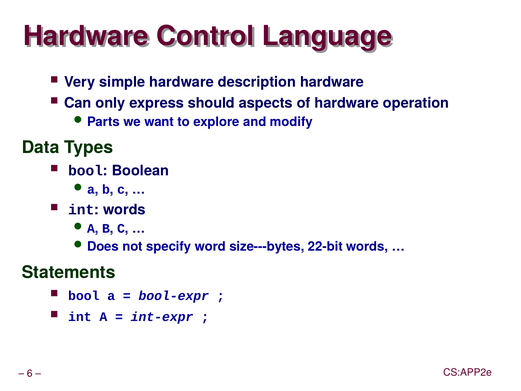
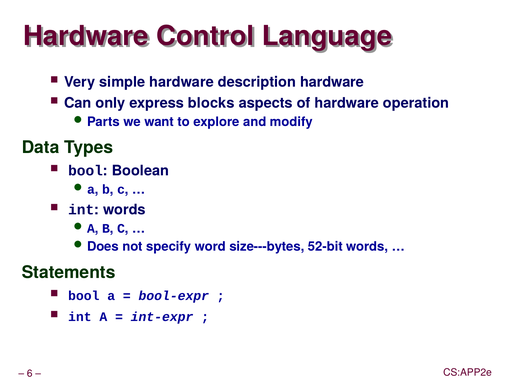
should: should -> blocks (211, 103)
22-bit: 22-bit -> 52-bit (325, 246)
